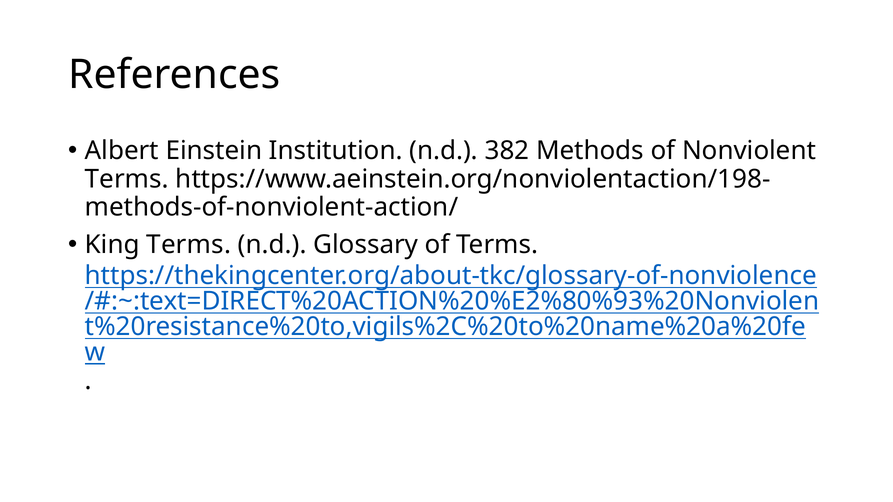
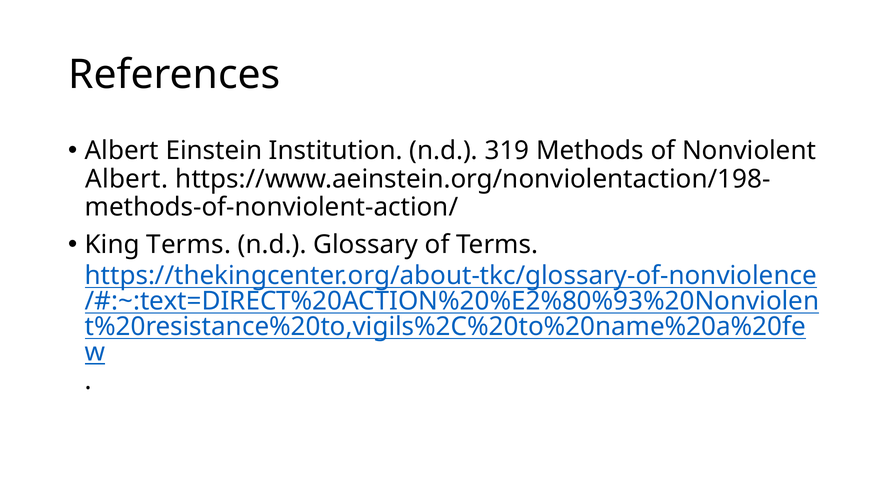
382: 382 -> 319 (507, 151)
Terms: Terms -> Albert (127, 179)
